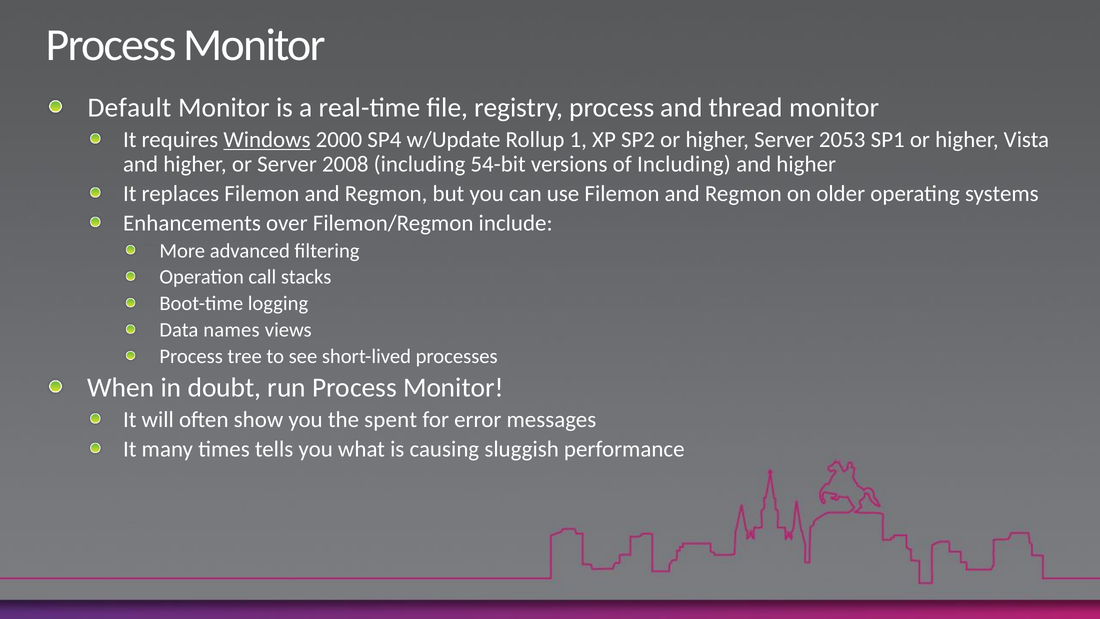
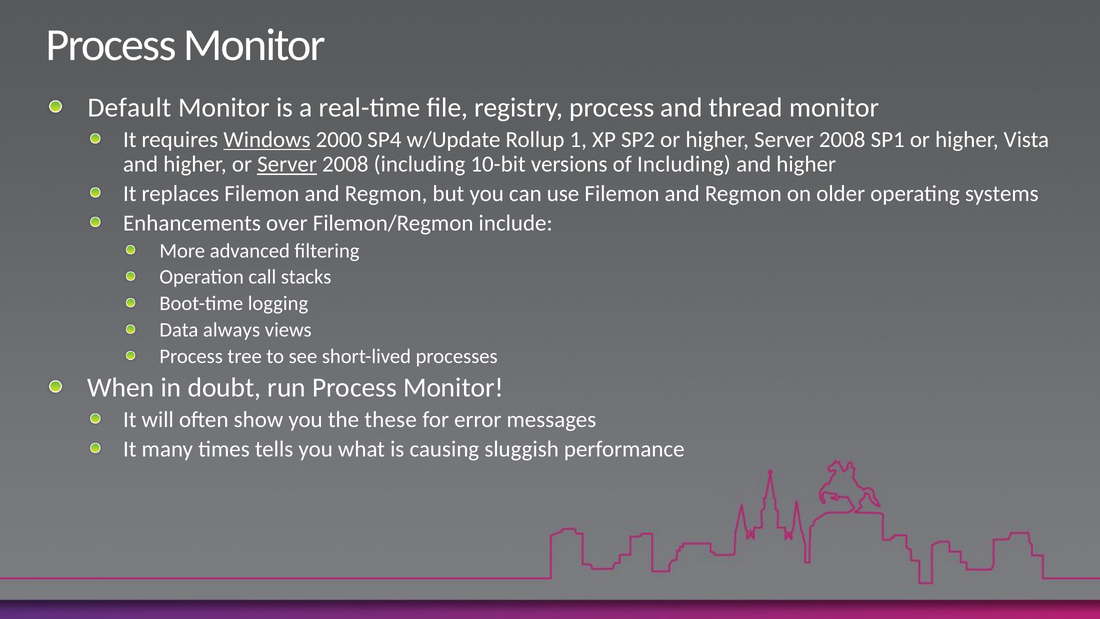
higher Server 2053: 2053 -> 2008 (842, 140)
Server underline: none -> present (287, 164)
54-bit: 54-bit -> 10-bit (498, 164)
names: names -> always (232, 330)
spent: spent -> these (391, 420)
